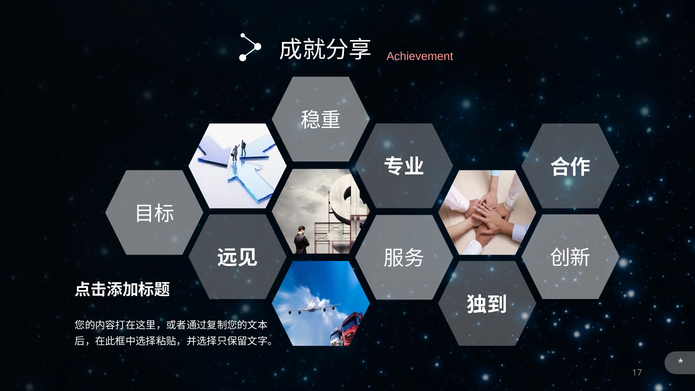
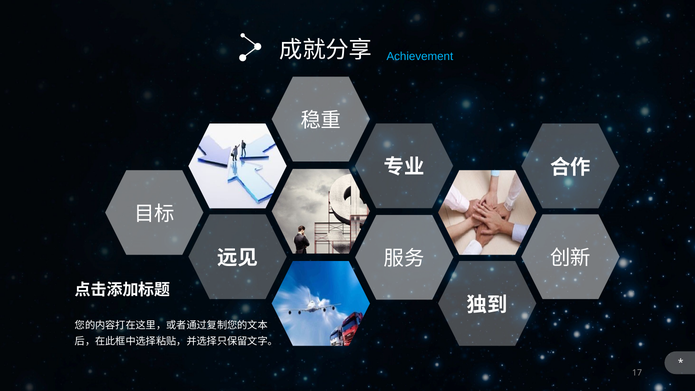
Achievement colour: pink -> light blue (420, 57)
